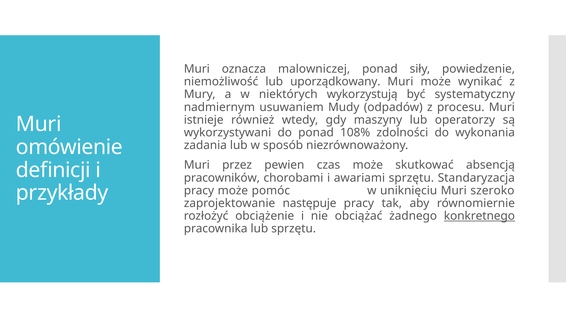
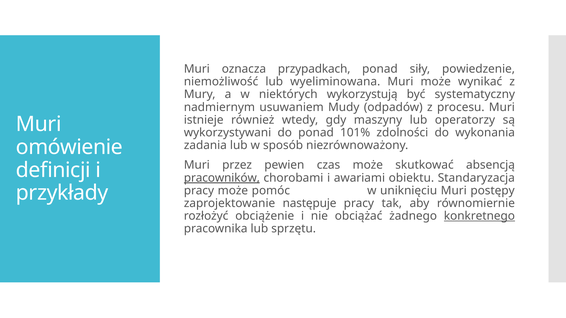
malowniczej: malowniczej -> przypadkach (314, 69)
uporządkowany: uporządkowany -> wyeliminowana (335, 82)
108%: 108% -> 101% (355, 133)
pracowników underline: none -> present (222, 178)
awariami sprzętu: sprzętu -> obiektu (411, 178)
szeroko: szeroko -> postępy (493, 191)
